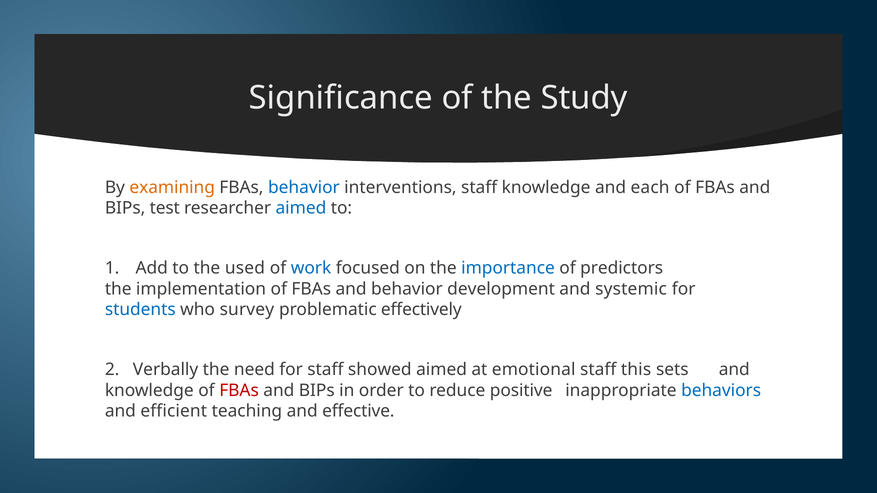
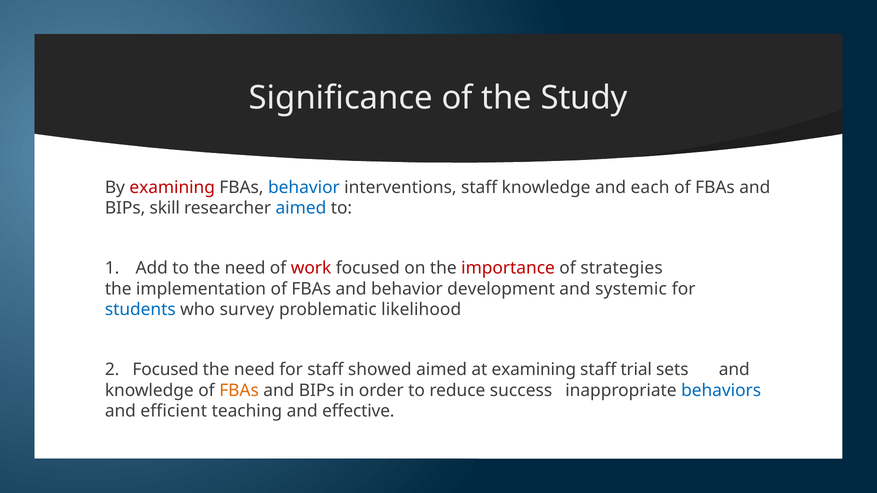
examining colour: orange -> red (172, 187)
test: test -> skill (165, 208)
to the used: used -> need (245, 268)
work colour: blue -> red (311, 268)
importance colour: blue -> red (508, 268)
predictors: predictors -> strategies (622, 268)
effectively: effectively -> likelihood (421, 310)
2 Verbally: Verbally -> Focused (166, 370)
at emotional: emotional -> examining (534, 370)
this: this -> trial (636, 370)
FBAs colour: red -> orange (239, 391)
positive: positive -> success (521, 391)
